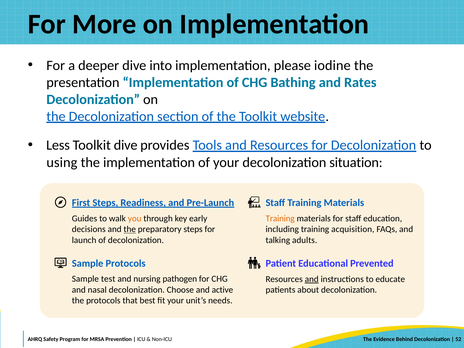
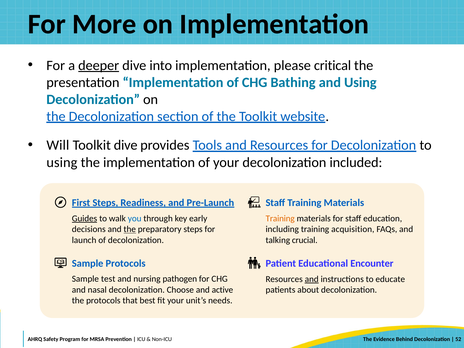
deeper underline: none -> present (99, 65)
iodine: iodine -> critical (333, 65)
and Rates: Rates -> Using (360, 82)
Less: Less -> Will (58, 145)
situation: situation -> included (356, 162)
Guides underline: none -> present (85, 218)
you colour: orange -> blue (135, 218)
adults: adults -> crucial (305, 240)
Prevented: Prevented -> Encounter (372, 263)
